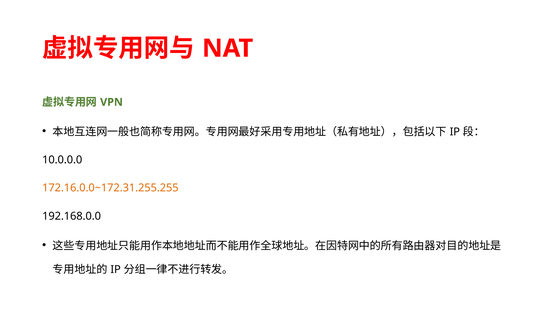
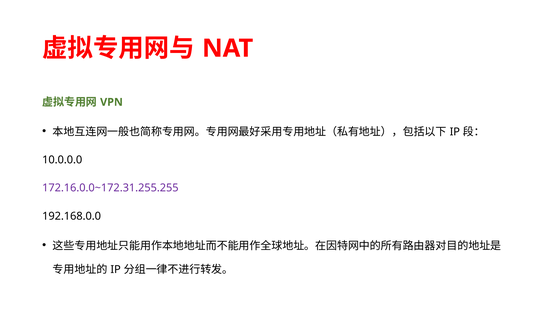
172.16.0.0~172.31.255.255 colour: orange -> purple (110, 188)
